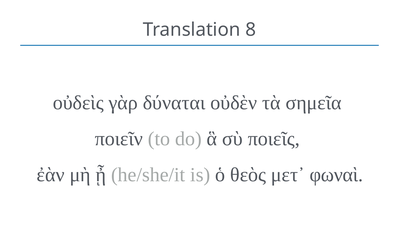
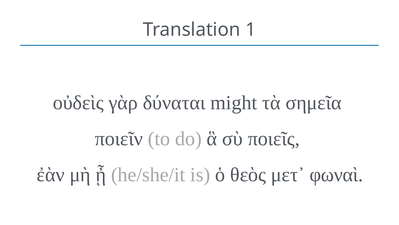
8: 8 -> 1 (251, 30)
οὐδὲν: οὐδὲν -> might (234, 102)
